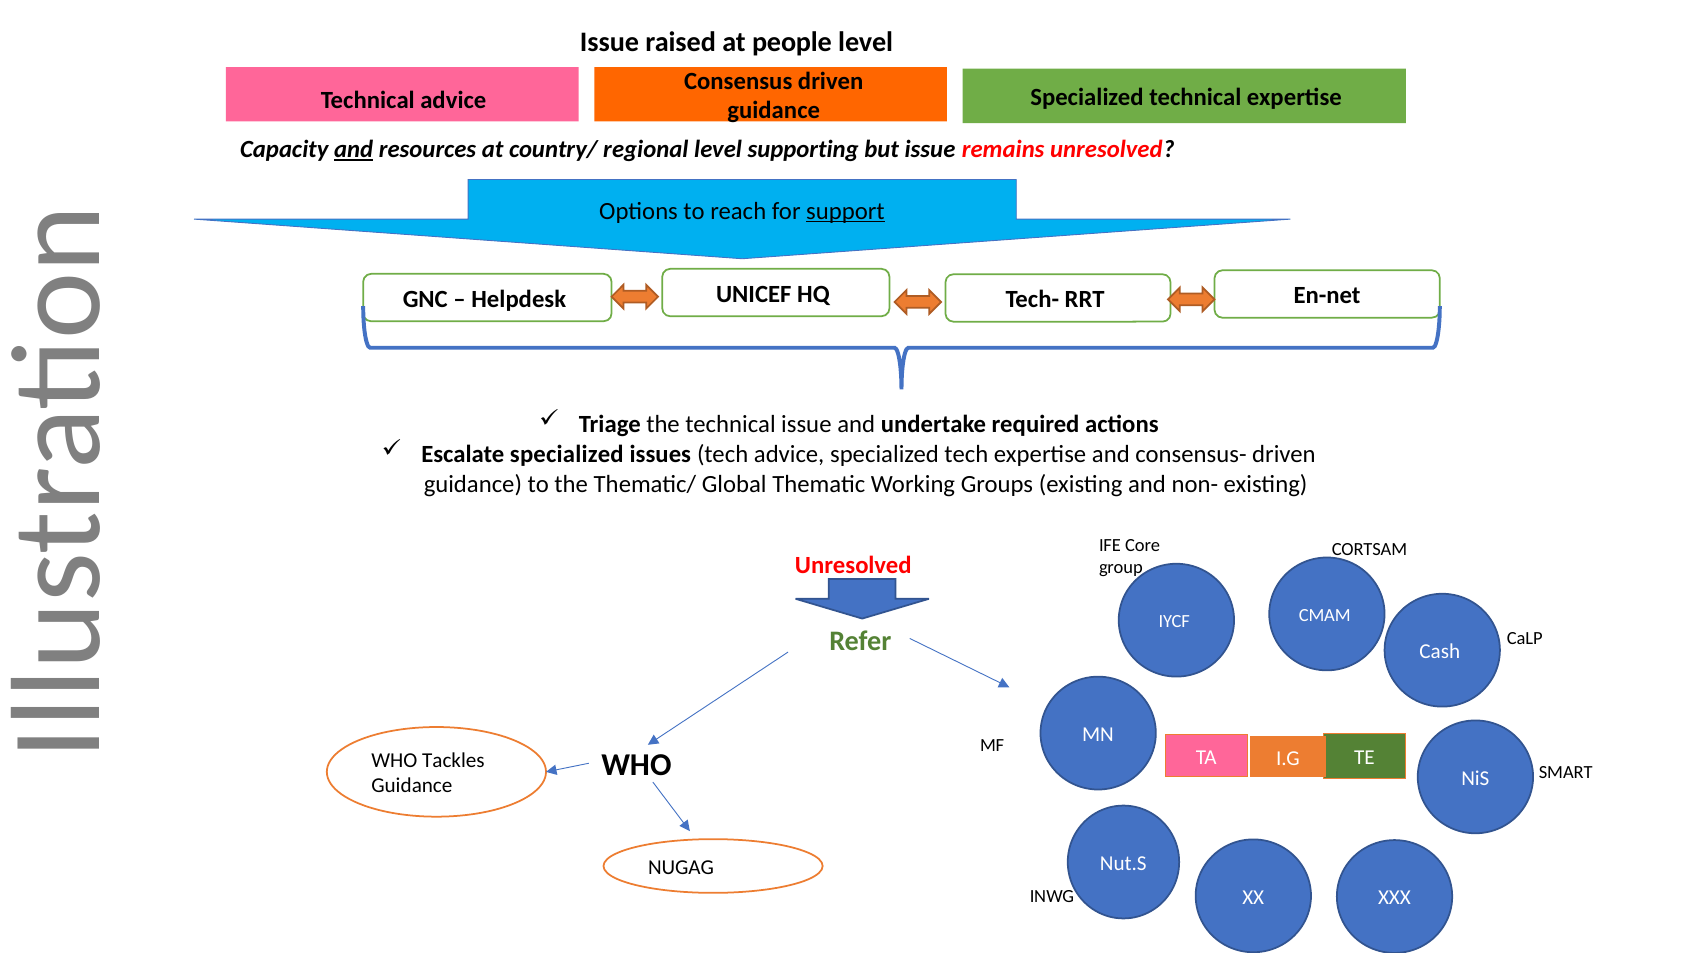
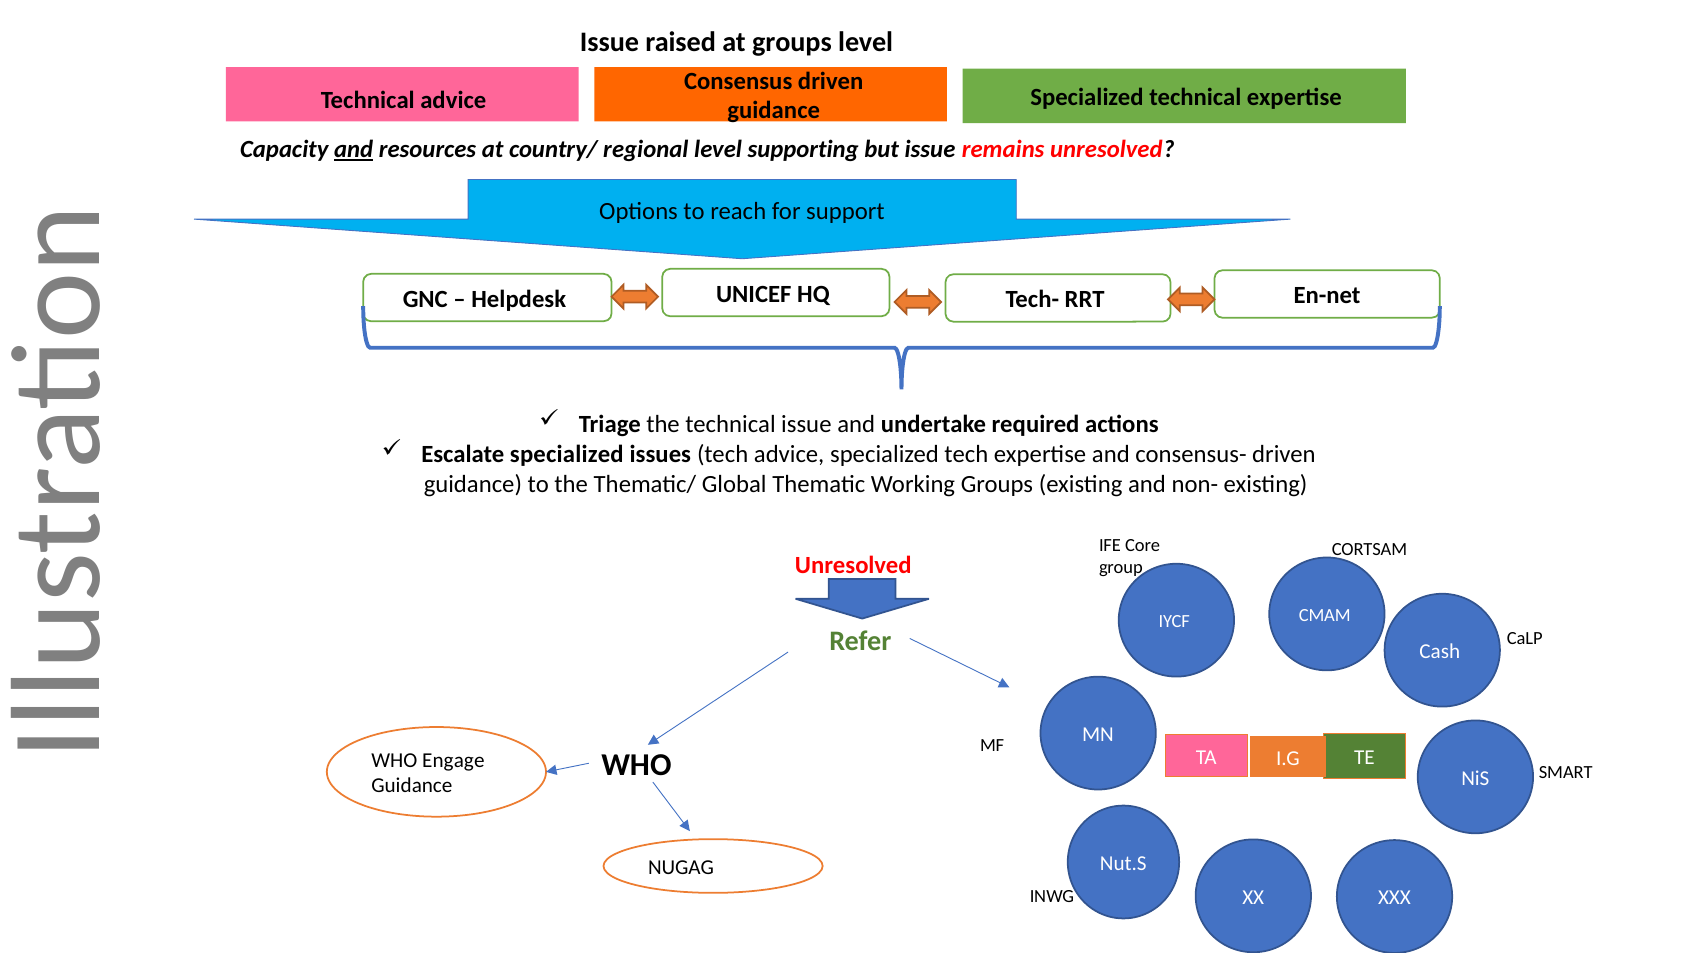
at people: people -> groups (792, 42)
support underline: present -> none (845, 211)
Tackles: Tackles -> Engage (453, 760)
